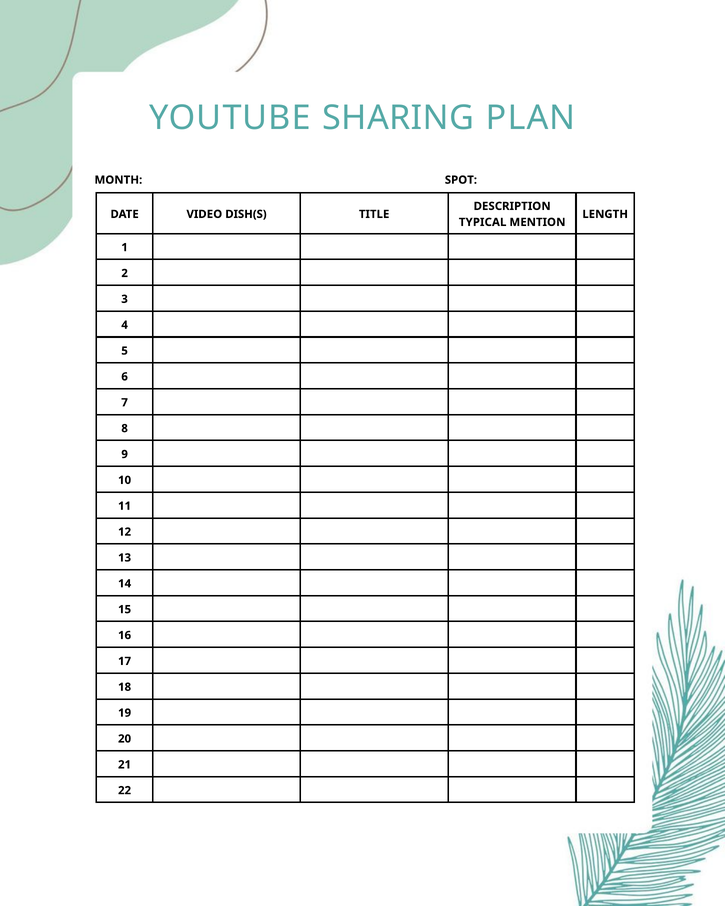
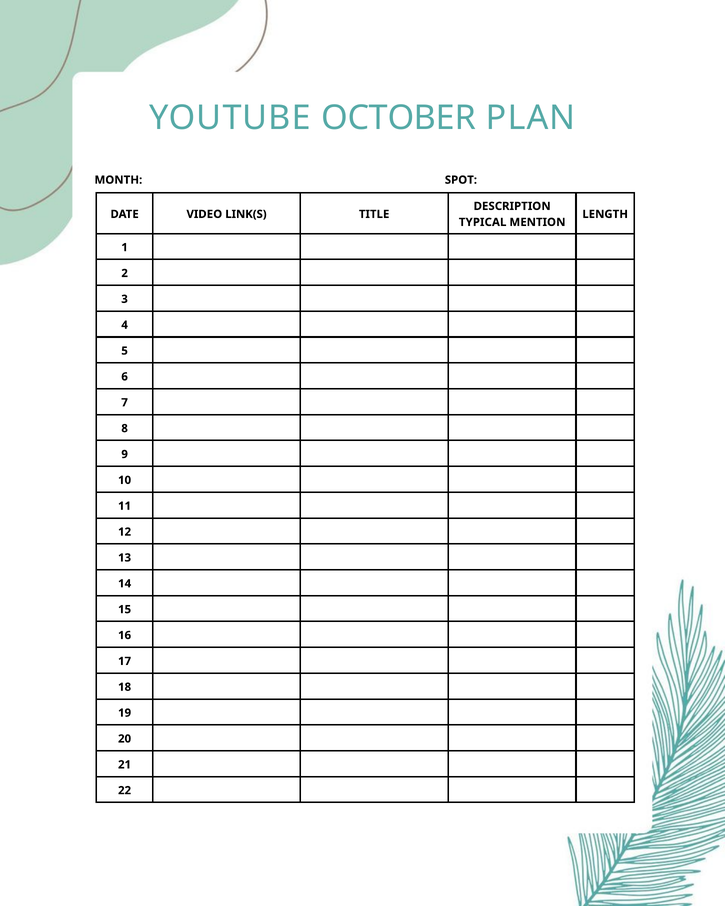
SHARING: SHARING -> OCTOBER (399, 118)
DISH(S: DISH(S -> LINK(S (246, 214)
